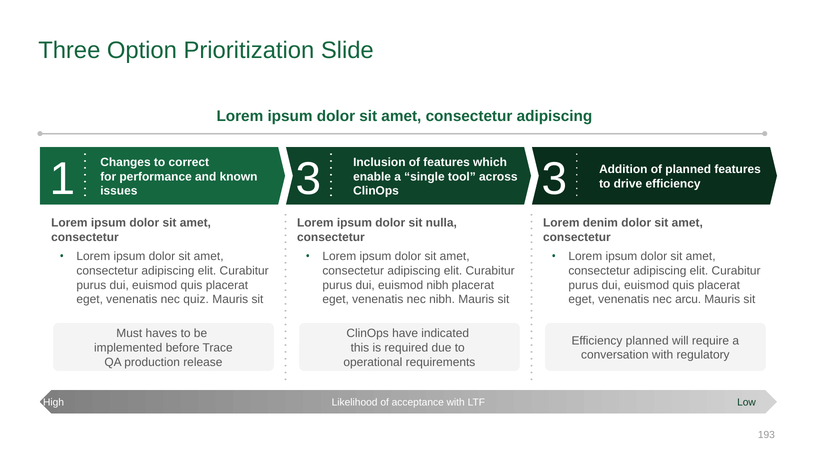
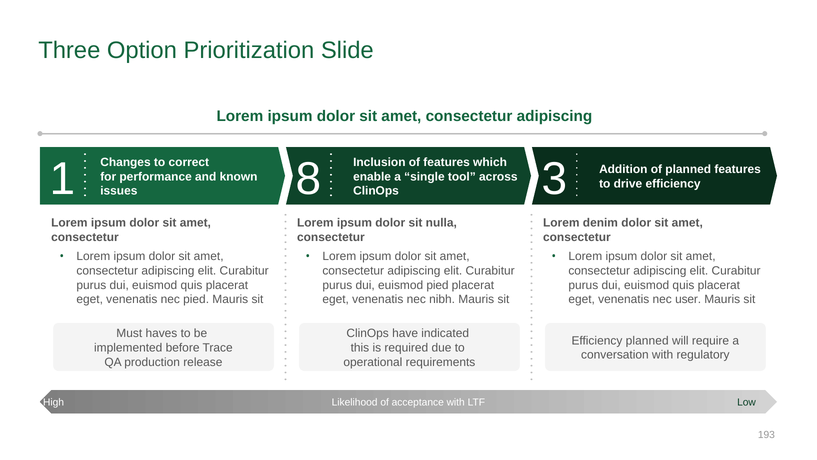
1 3: 3 -> 8 (308, 179)
euismod nibh: nibh -> pied (438, 285)
nec quiz: quiz -> pied (196, 299)
arcu: arcu -> user (688, 299)
